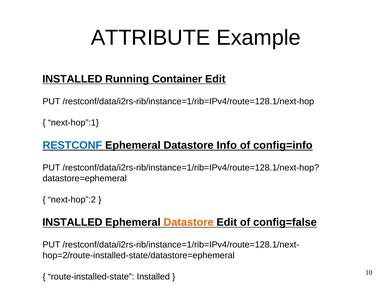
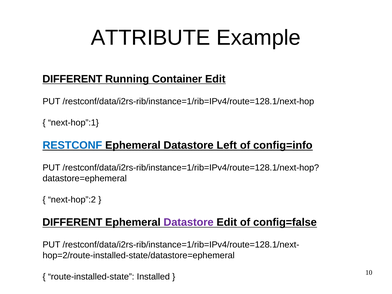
INSTALLED: INSTALLED -> DIFFERENT (72, 79)
Info: Info -> Left (227, 145)
INSTALLED: INSTALLED -> DIFFERENT (72, 222)
Datastore colour: orange -> purple (189, 222)
